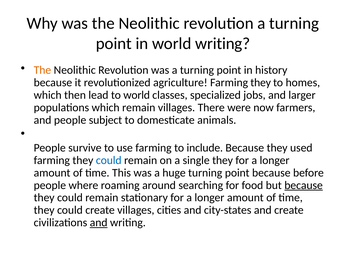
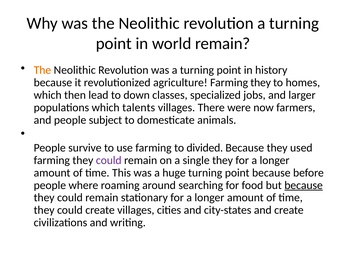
world writing: writing -> remain (223, 44)
to world: world -> down (137, 95)
which remain: remain -> talents (139, 107)
include: include -> divided (205, 147)
could colour: blue -> purple (109, 160)
and underline: present -> none (99, 222)
